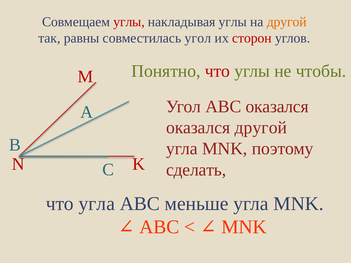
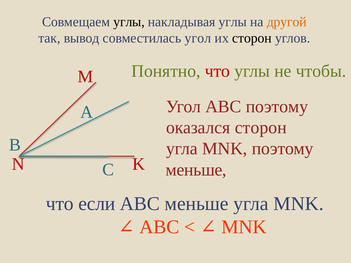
углы colour: red -> black (129, 22)
равны: равны -> вывод (82, 38)
сторон colour: red -> black (252, 38)
ABC оказался: оказался -> поэтому (277, 107)
оказался другой: другой -> сторон (261, 128)
сделать: сделать -> меньше (196, 170)
что угла: угла -> если (97, 204)
